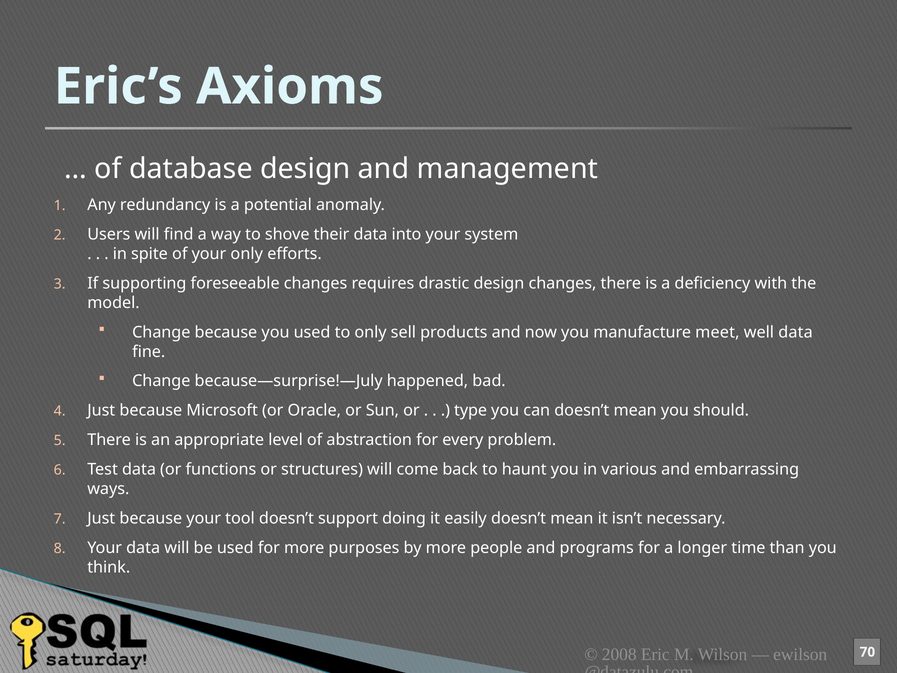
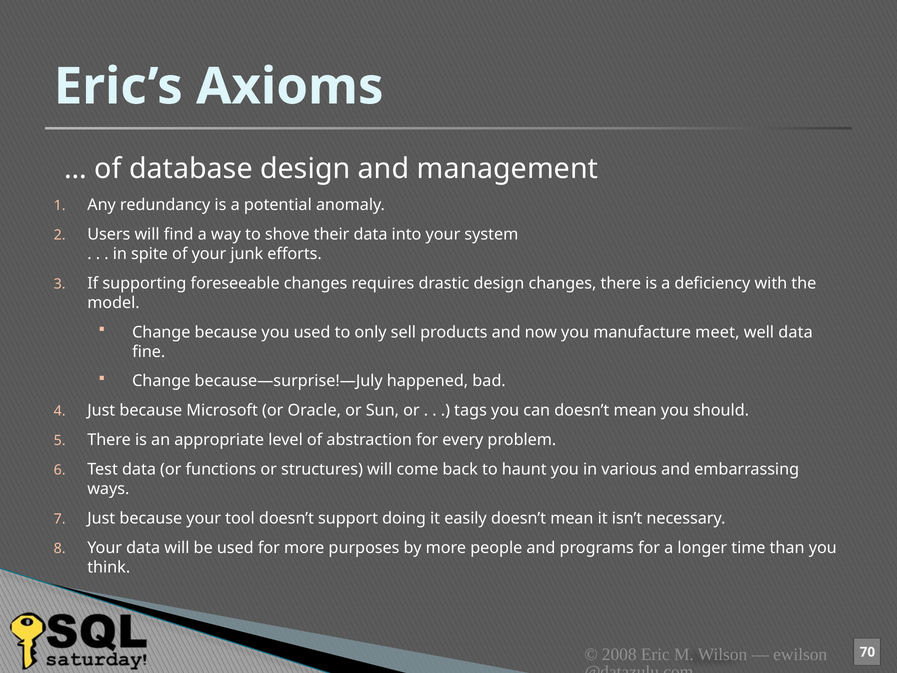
your only: only -> junk (247, 254)
type: type -> tags (471, 410)
